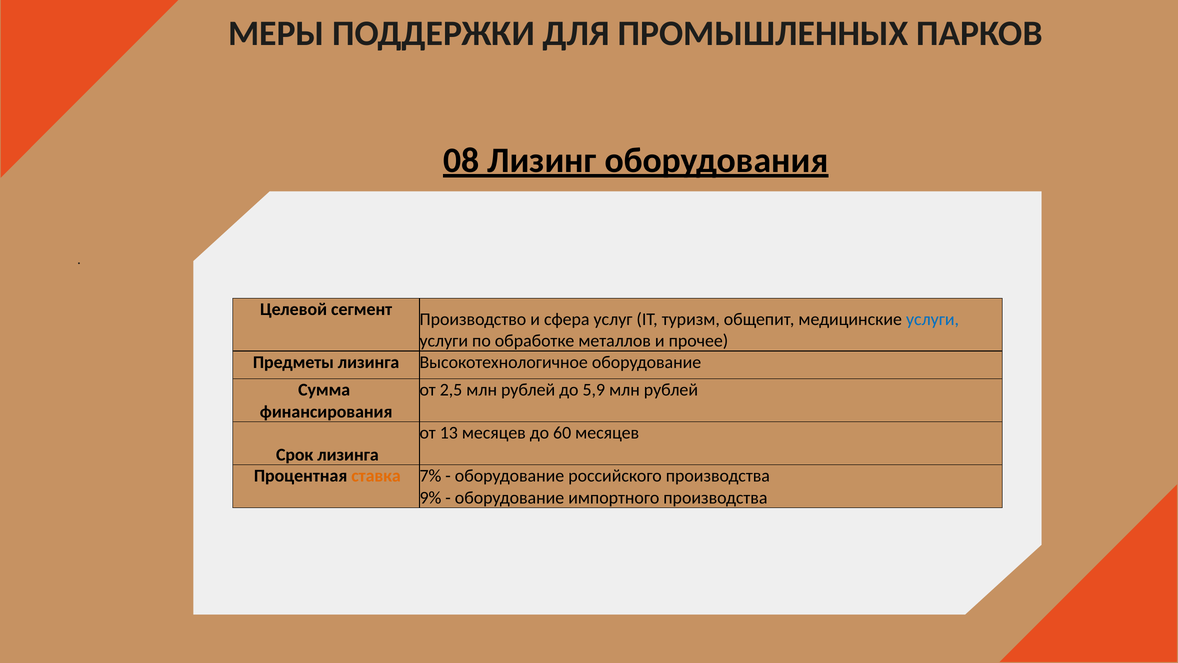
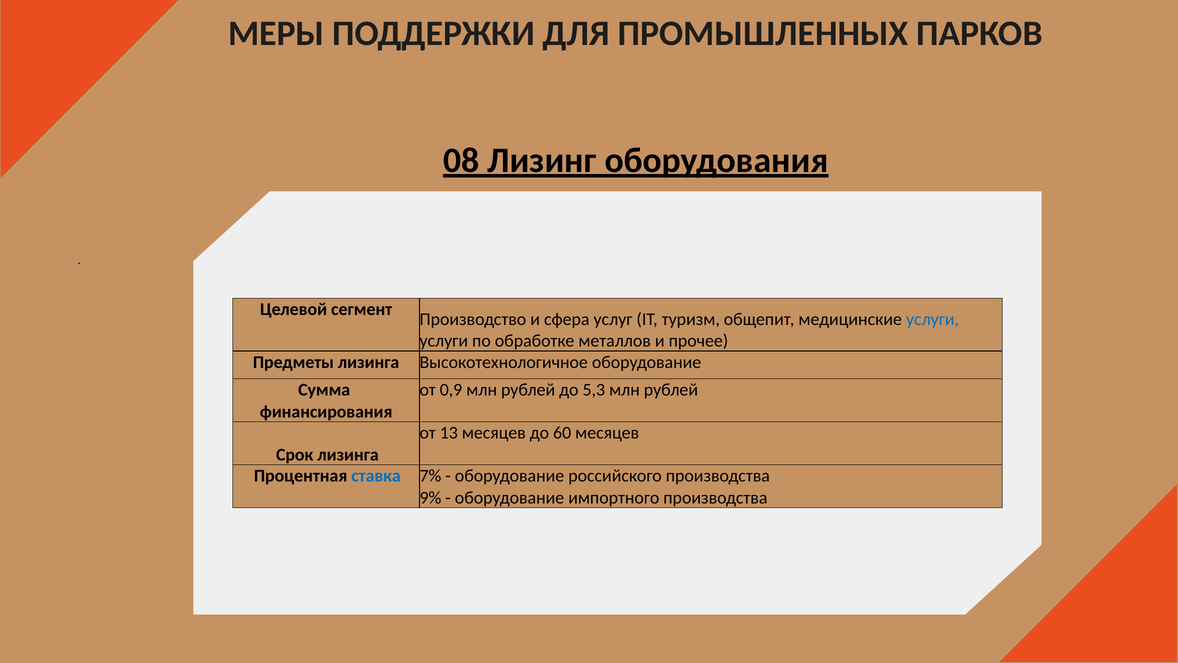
2,5: 2,5 -> 0,9 (451, 390)
5,9: 5,9 -> 5,3 (594, 390)
ставка colour: orange -> blue (376, 476)
